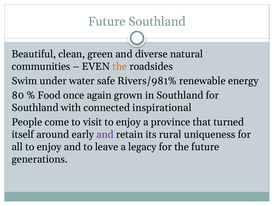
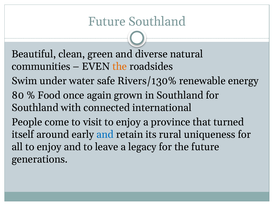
Rivers/981%: Rivers/981% -> Rivers/130% (147, 81)
inspirational: inspirational -> international (162, 107)
and colour: purple -> blue (105, 134)
